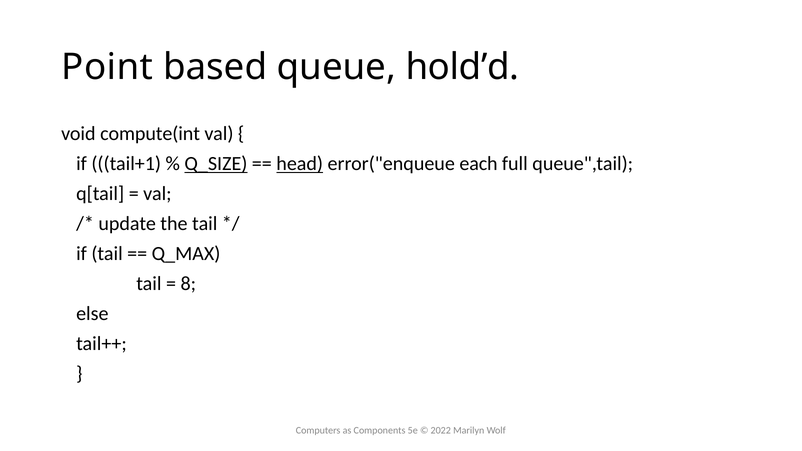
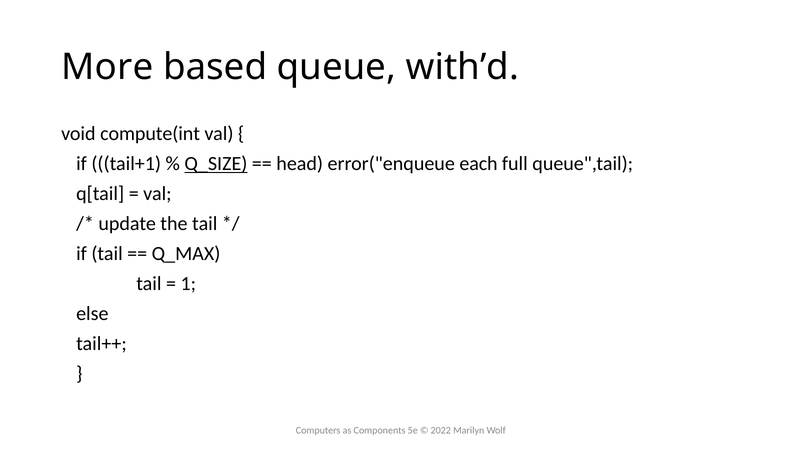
Point: Point -> More (107, 67)
hold’d: hold’d -> with’d (462, 67)
head underline: present -> none (300, 164)
8: 8 -> 1 (188, 284)
